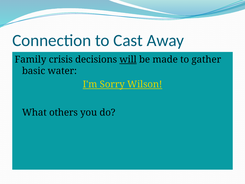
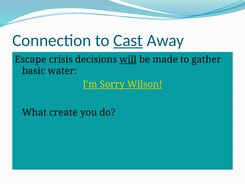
Cast underline: none -> present (128, 40)
Family: Family -> Escape (30, 59)
others: others -> create (63, 112)
